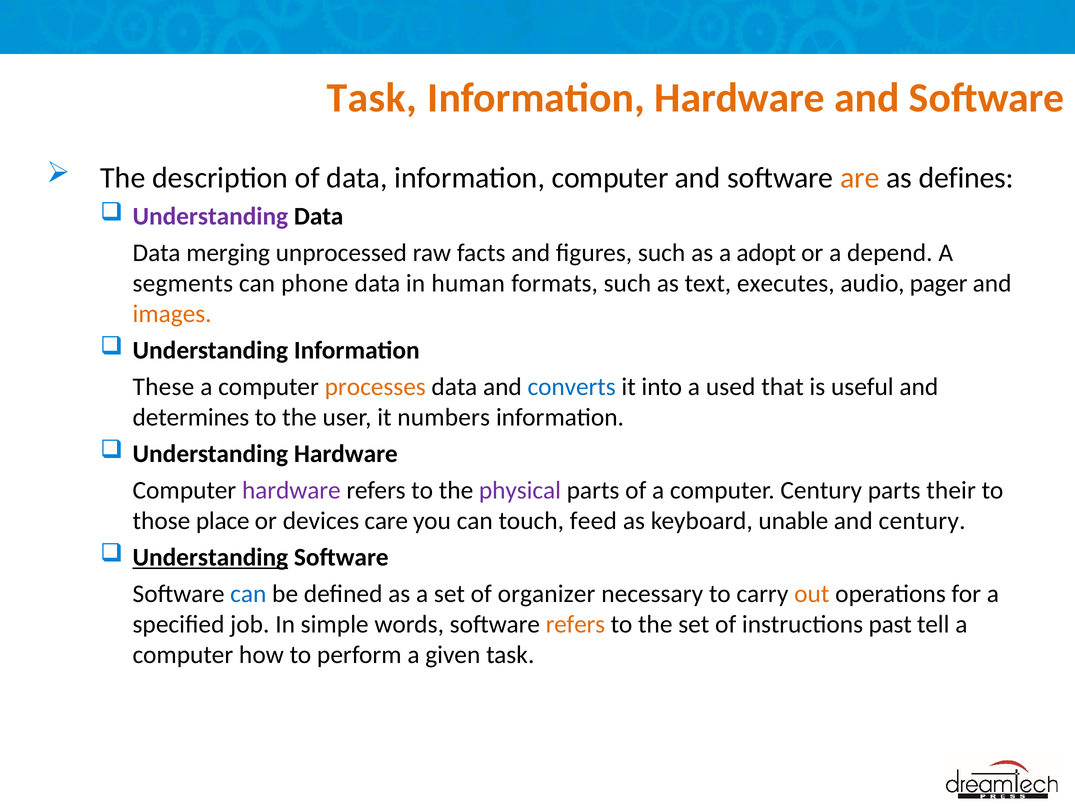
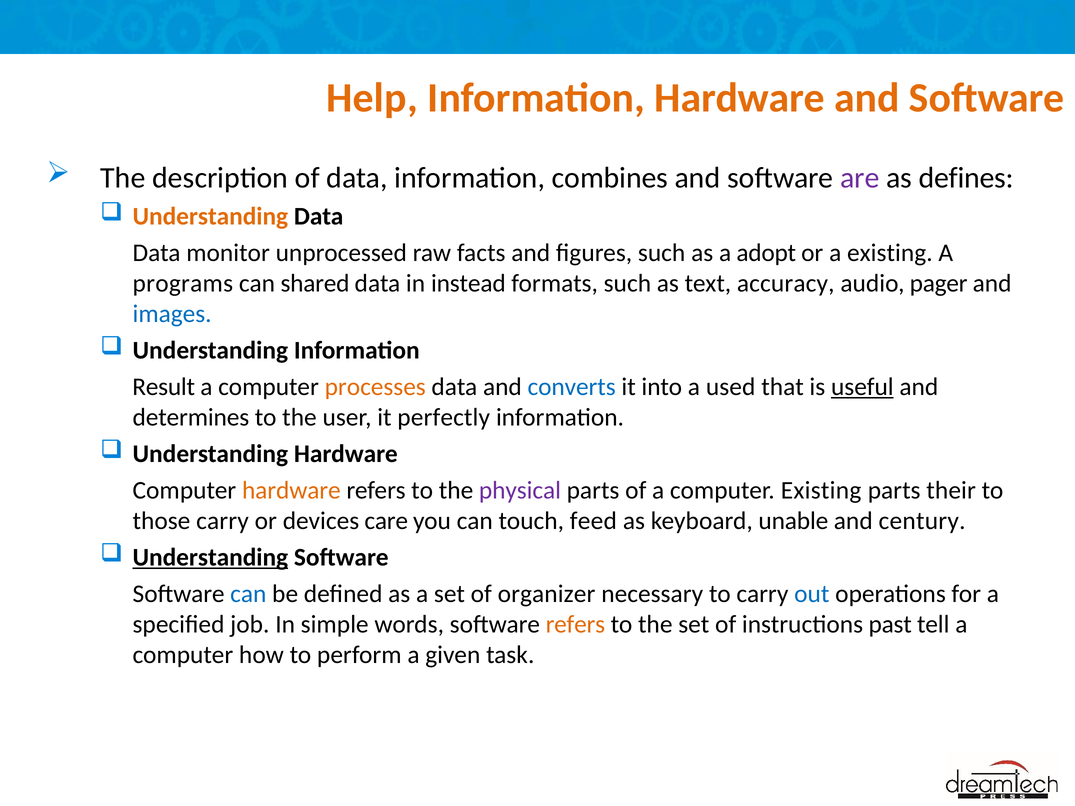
Task: Task -> Help (372, 98)
information computer: computer -> combines (610, 178)
are colour: orange -> purple (860, 178)
Understanding colour: purple -> orange (210, 217)
merging: merging -> monitor (228, 253)
a depend: depend -> existing (890, 253)
segments: segments -> programs (183, 284)
phone: phone -> shared (315, 284)
human: human -> instead (468, 284)
executes: executes -> accuracy (786, 284)
images colour: orange -> blue (172, 314)
These: These -> Result (164, 387)
useful underline: none -> present (862, 387)
numbers: numbers -> perfectly (444, 418)
hardware colour: purple -> orange (291, 491)
computer Century: Century -> Existing (821, 491)
those place: place -> carry (222, 521)
out colour: orange -> blue (812, 594)
